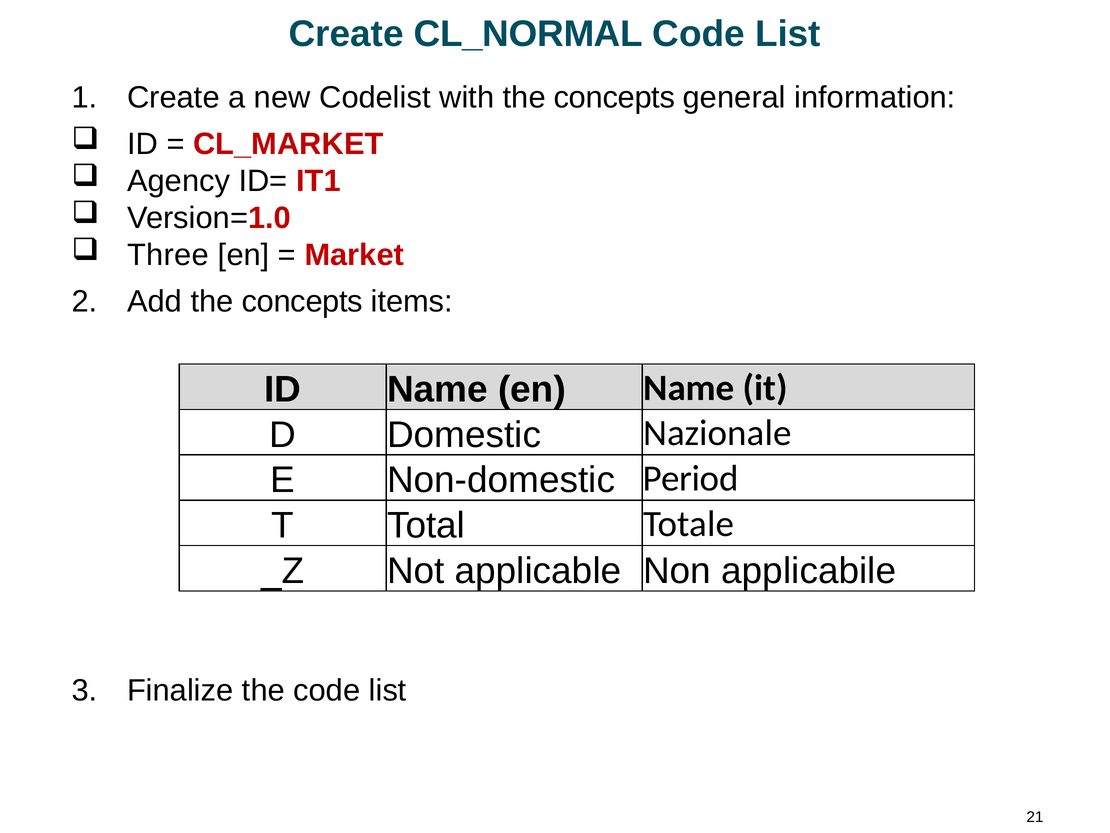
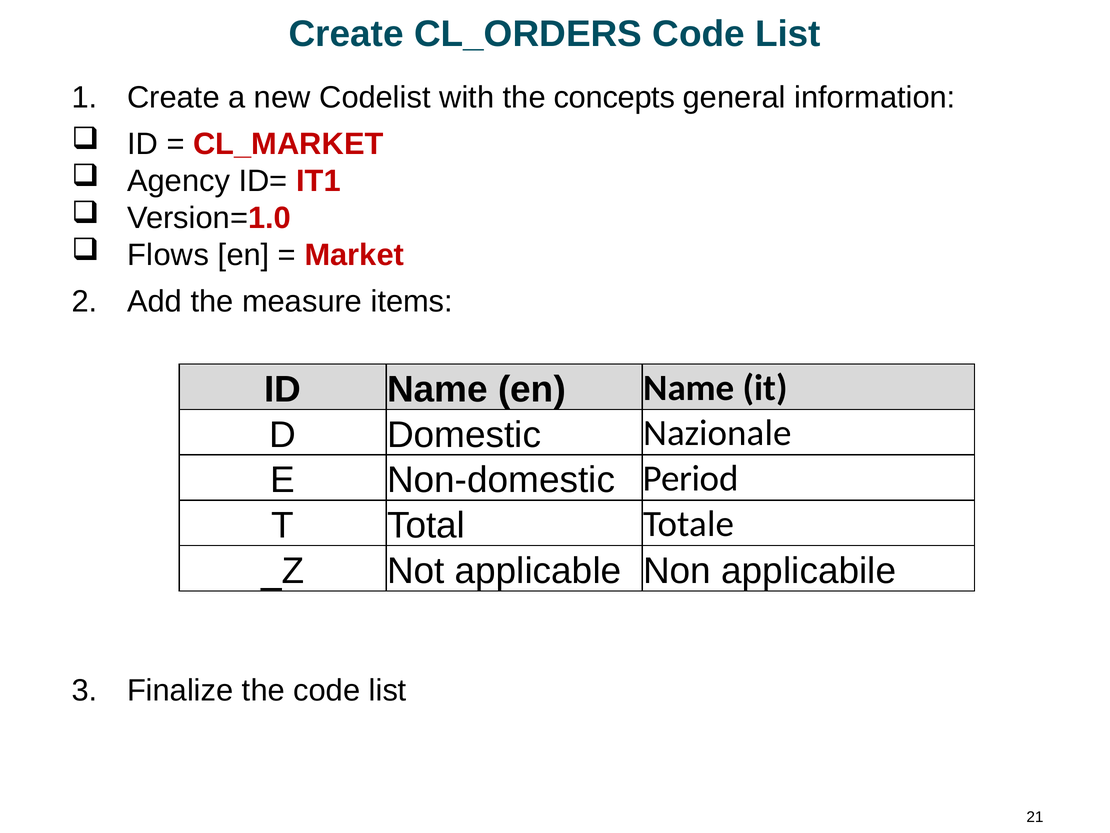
CL_NORMAL: CL_NORMAL -> CL_ORDERS (528, 34)
Three: Three -> Flows (168, 255)
Add the concepts: concepts -> measure (302, 301)
